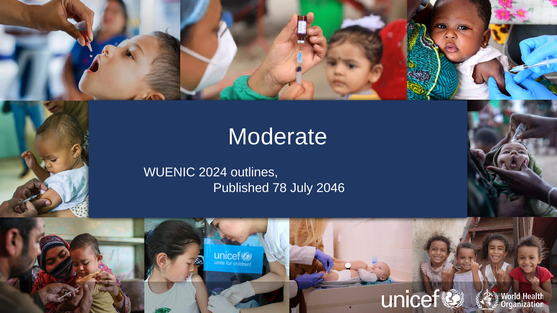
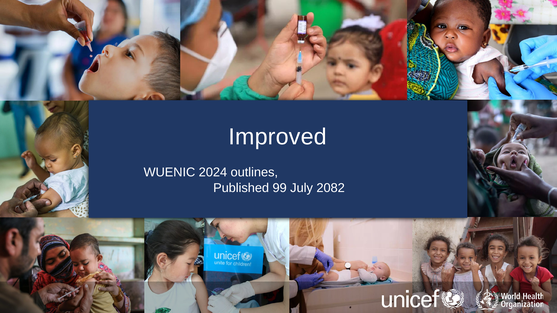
Moderate: Moderate -> Improved (278, 137)
78: 78 -> 99 (280, 188)
2046: 2046 -> 2082 (331, 188)
